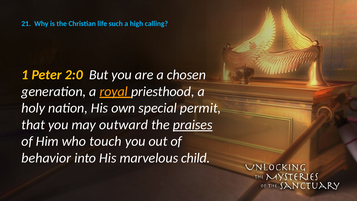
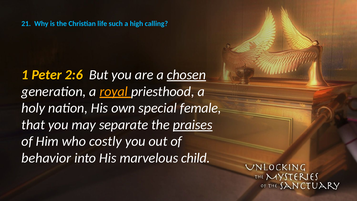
2:0: 2:0 -> 2:6 (74, 75)
chosen underline: none -> present (186, 75)
permit: permit -> female (201, 108)
outward: outward -> separate (124, 125)
touch: touch -> costly (105, 141)
